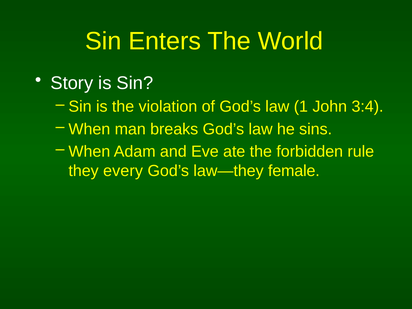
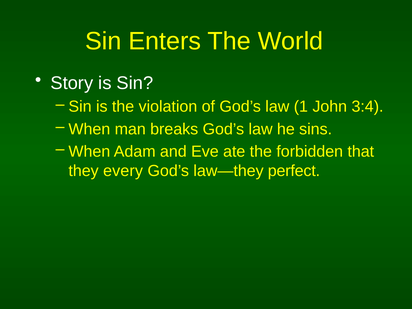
rule: rule -> that (361, 152)
female: female -> perfect (294, 171)
